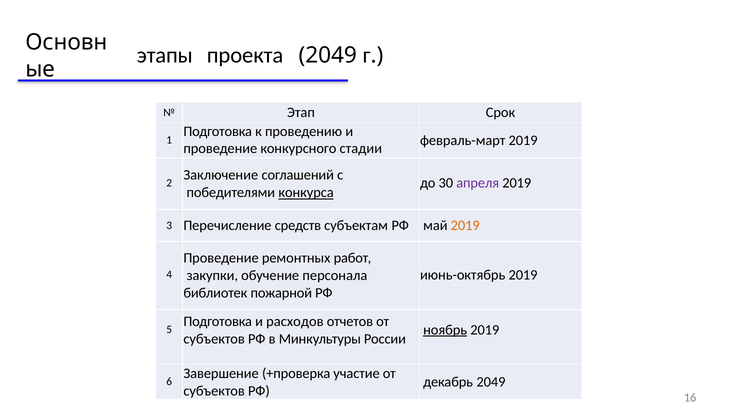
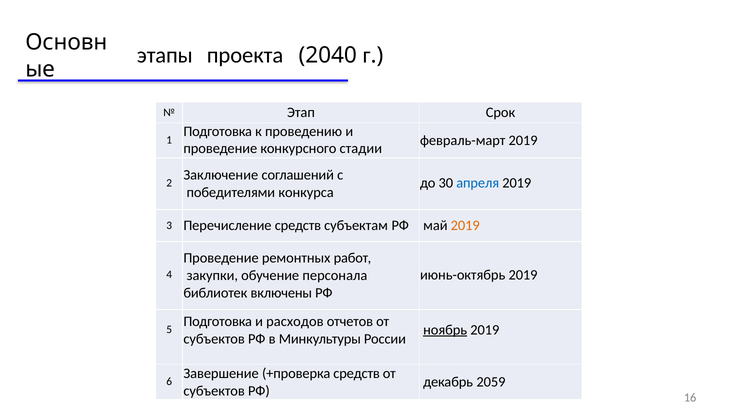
проекта 2049: 2049 -> 2040 (328, 55)
апреля colour: purple -> blue (478, 183)
конкурса underline: present -> none (306, 193)
пожарной: пожарной -> включены (281, 293)
+проверка участие: участие -> средств (357, 373)
декабрь 2049: 2049 -> 2059 (491, 382)
